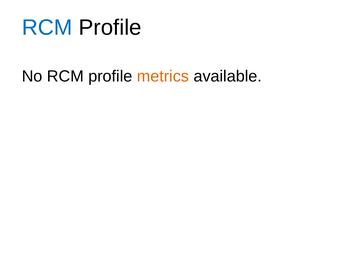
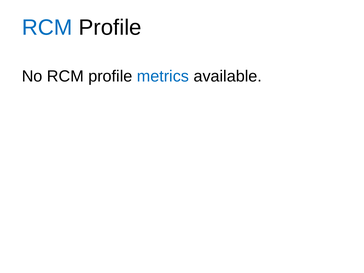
metrics colour: orange -> blue (163, 76)
